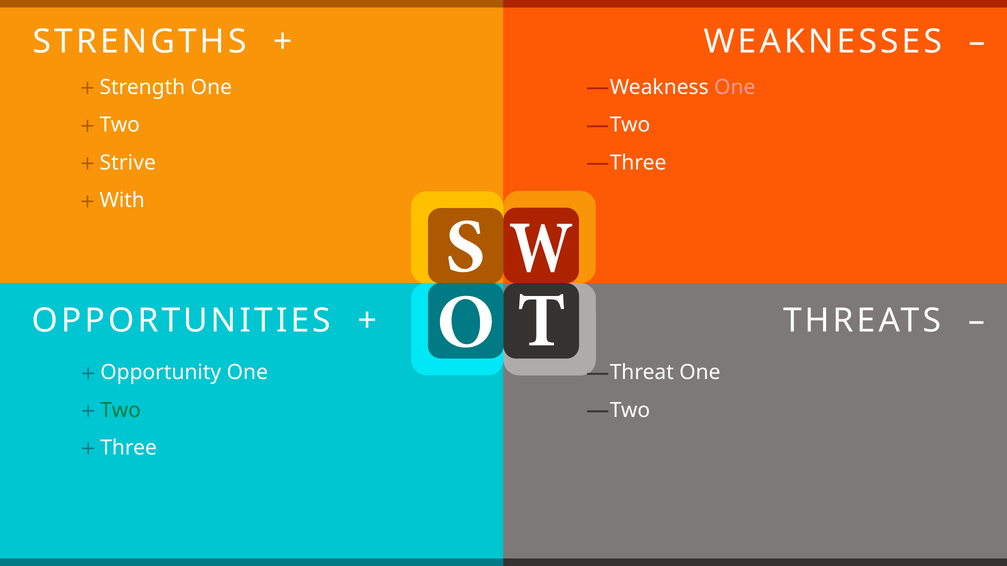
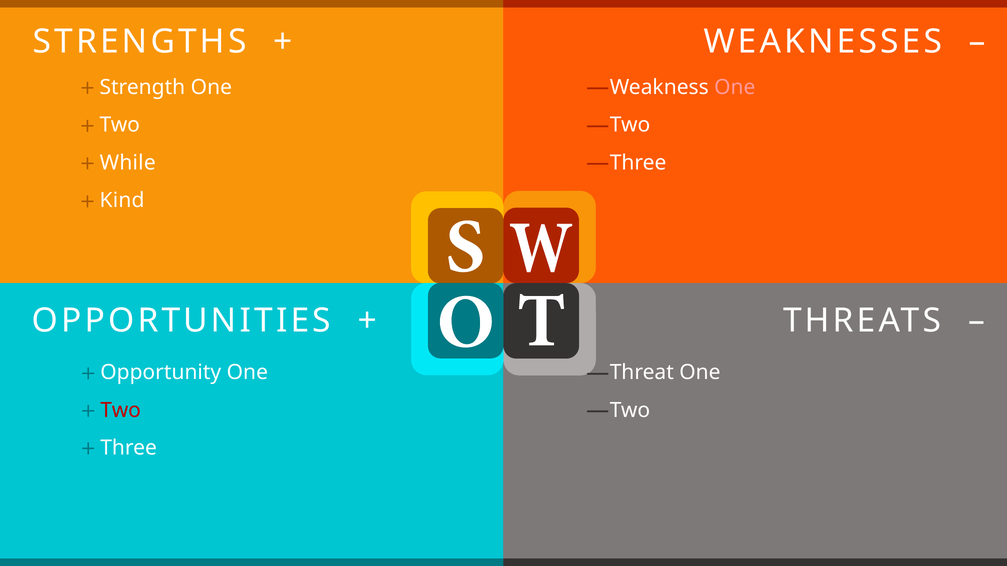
Strive: Strive -> While (128, 163)
With: With -> Kind (122, 201)
Two colour: green -> red (121, 411)
